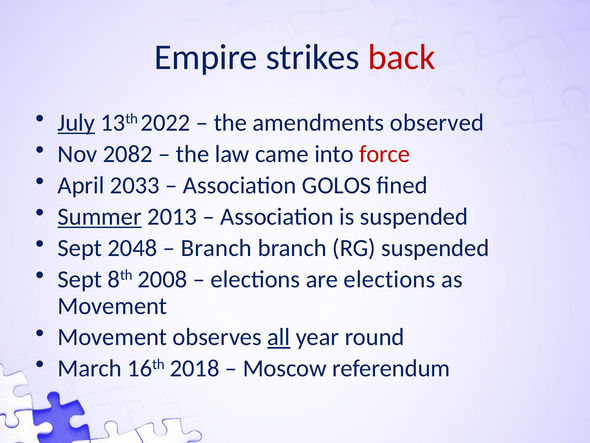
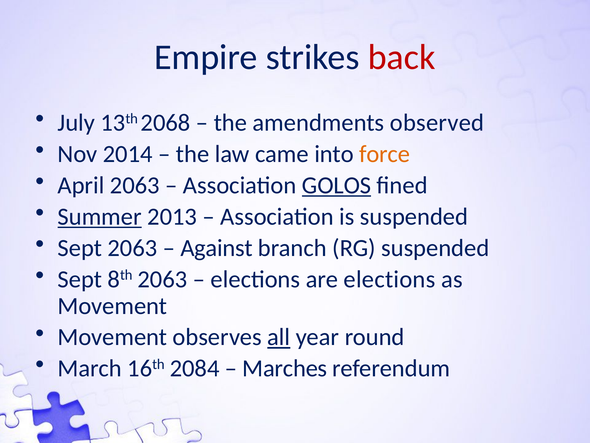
July underline: present -> none (76, 123)
2022: 2022 -> 2068 (165, 123)
2082: 2082 -> 2014 (128, 154)
force colour: red -> orange (385, 154)
April 2033: 2033 -> 2063 (135, 185)
GOLOS underline: none -> present (337, 185)
Sept 2048: 2048 -> 2063 (132, 248)
Branch: Branch -> Against (217, 248)
8th 2008: 2008 -> 2063 (162, 279)
2018: 2018 -> 2084 (195, 368)
Moscow: Moscow -> Marches (285, 368)
